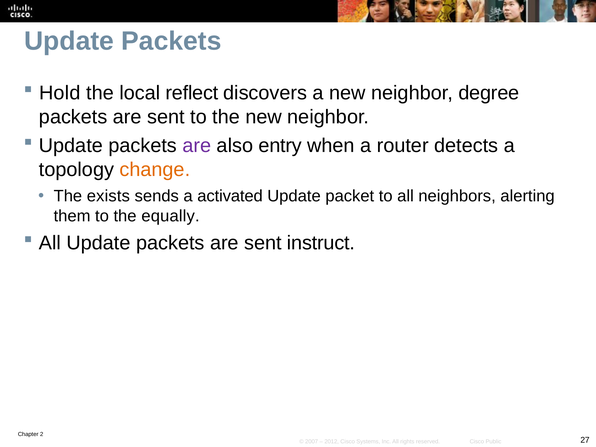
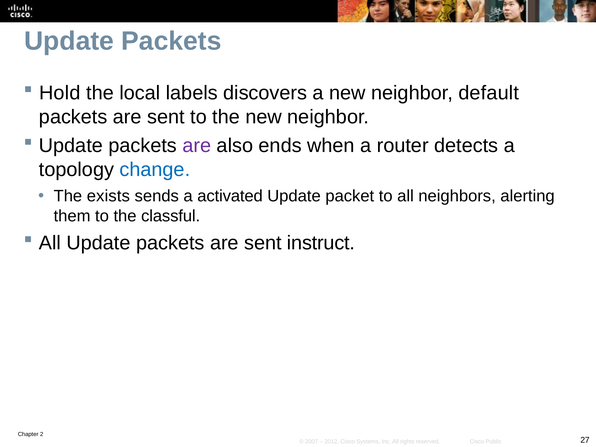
reflect: reflect -> labels (192, 93)
degree: degree -> default (489, 93)
entry: entry -> ends (280, 146)
change colour: orange -> blue (155, 170)
equally: equally -> classful (171, 216)
